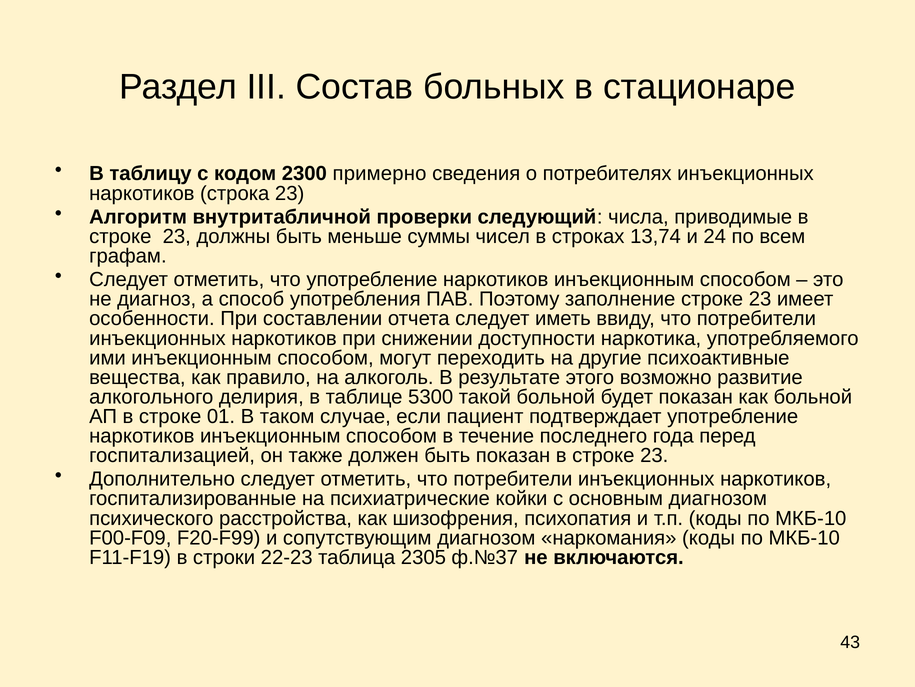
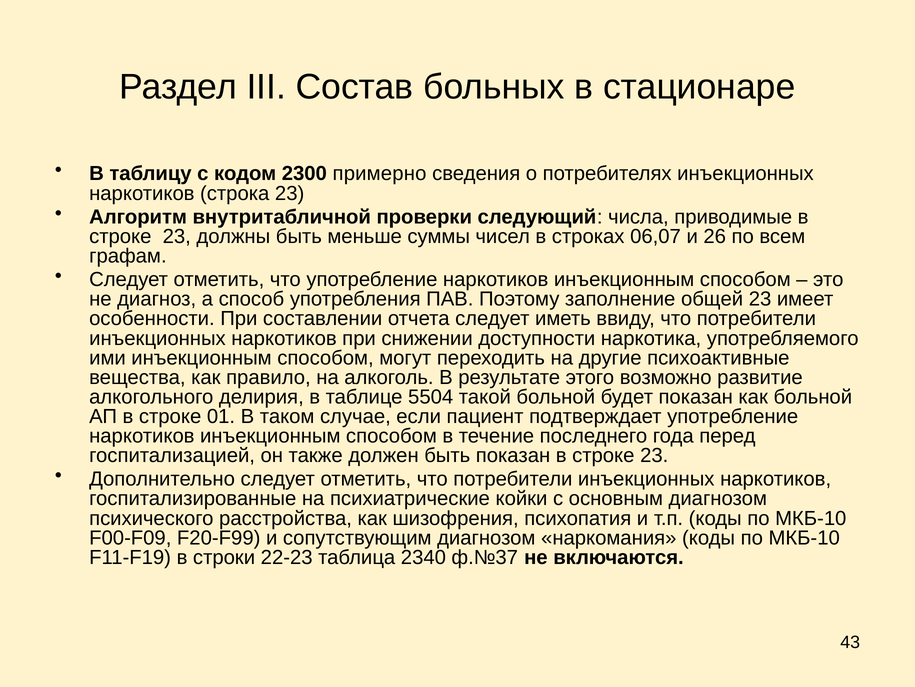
13,74: 13,74 -> 06,07 (656, 236)
24: 24 -> 26 (715, 236)
заполнение строке: строке -> общей (712, 299)
5300: 5300 -> 5504 (431, 397)
2305: 2305 -> 2340 (423, 557)
